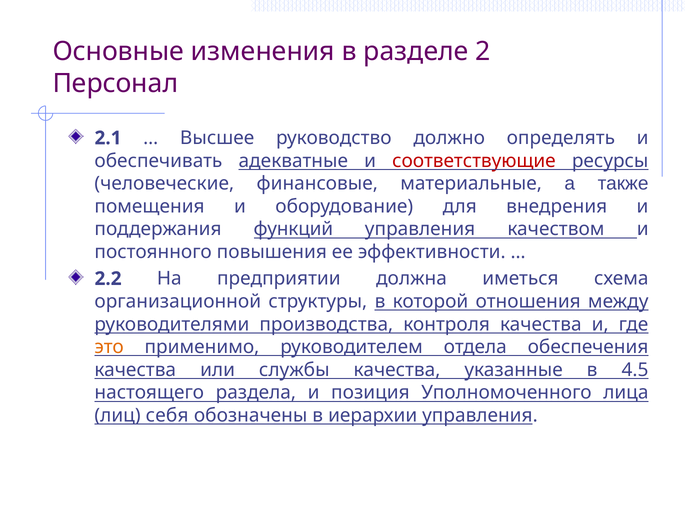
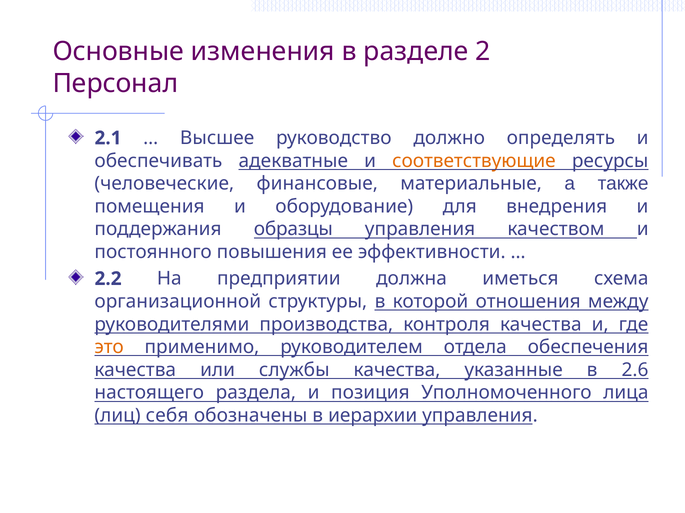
соответствующие colour: red -> orange (474, 161)
функций: функций -> образцы (293, 230)
4.5: 4.5 -> 2.6 (635, 370)
